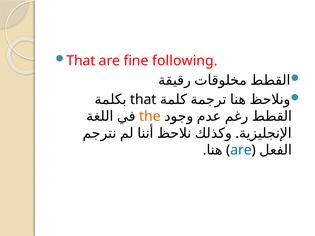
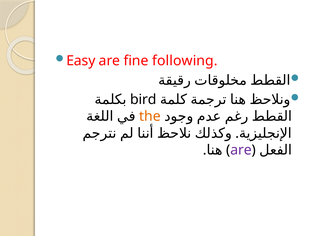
That: That -> Easy (81, 61)
that: that -> bird (143, 100)
are colour: blue -> purple (241, 150)
